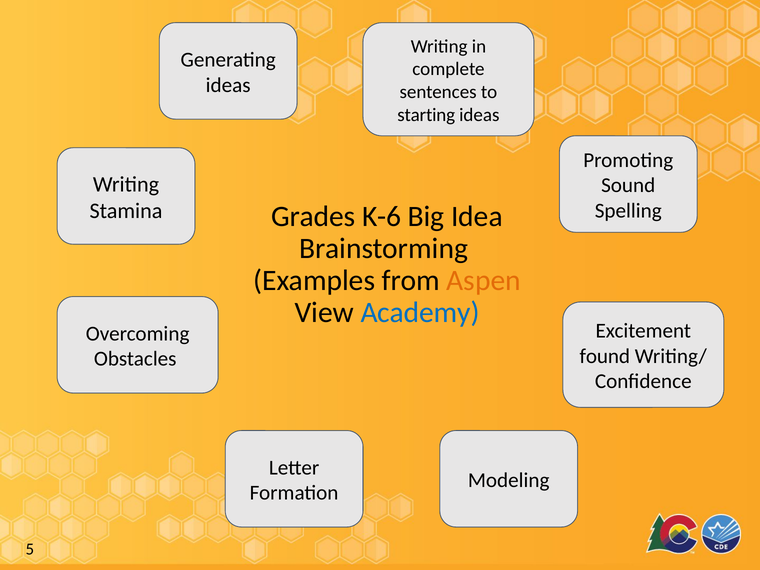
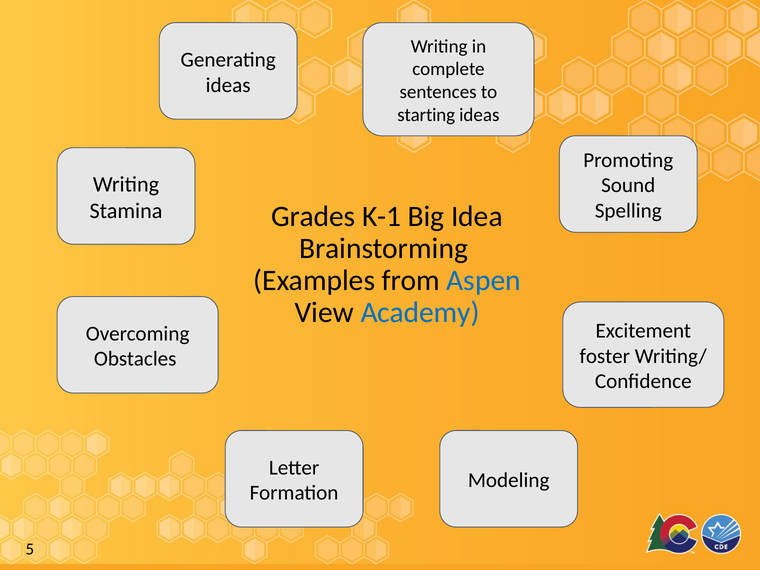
K-6: K-6 -> K-1 (382, 217)
Aspen colour: orange -> blue (484, 280)
found: found -> foster (605, 356)
